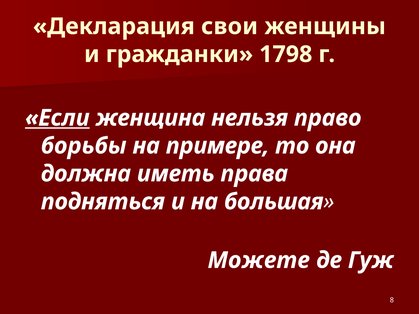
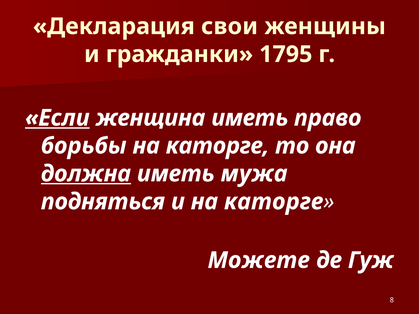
1798: 1798 -> 1795 (286, 54)
женщина нельзя: нельзя -> иметь (250, 118)
примере: примере -> каторге (218, 146)
должна underline: none -> present (86, 174)
права: права -> мужа (254, 174)
и на большая: большая -> каторге (274, 202)
